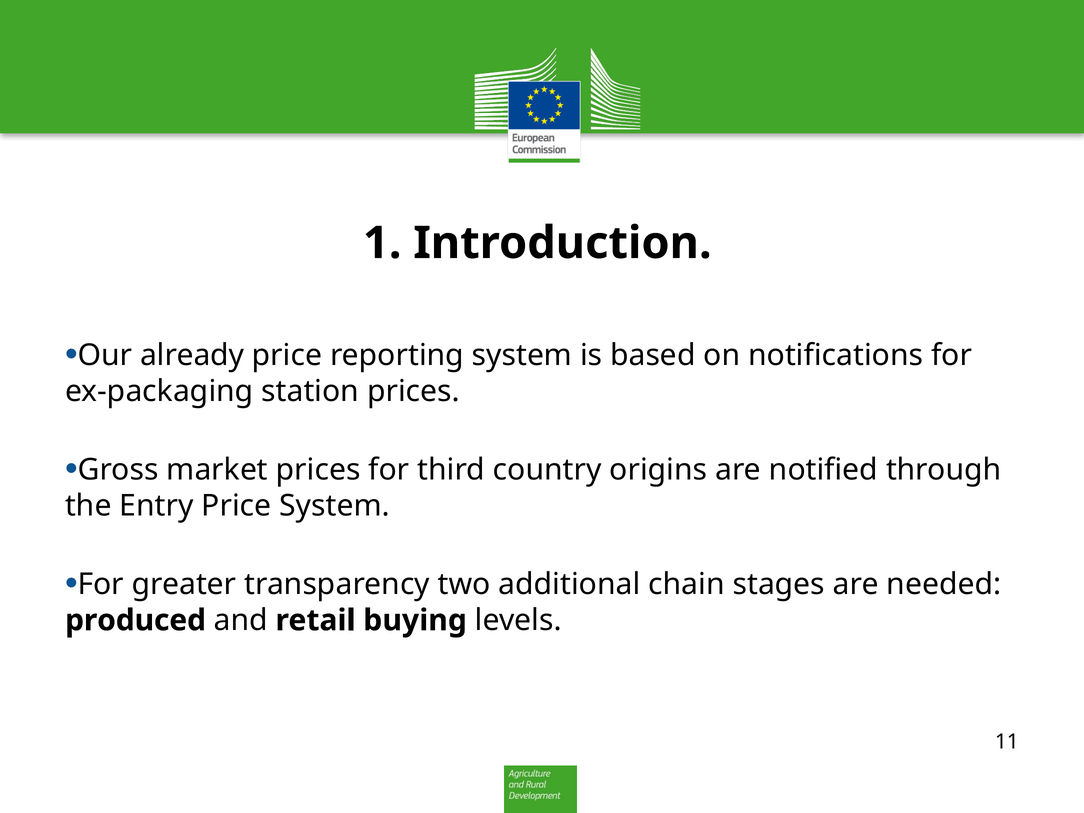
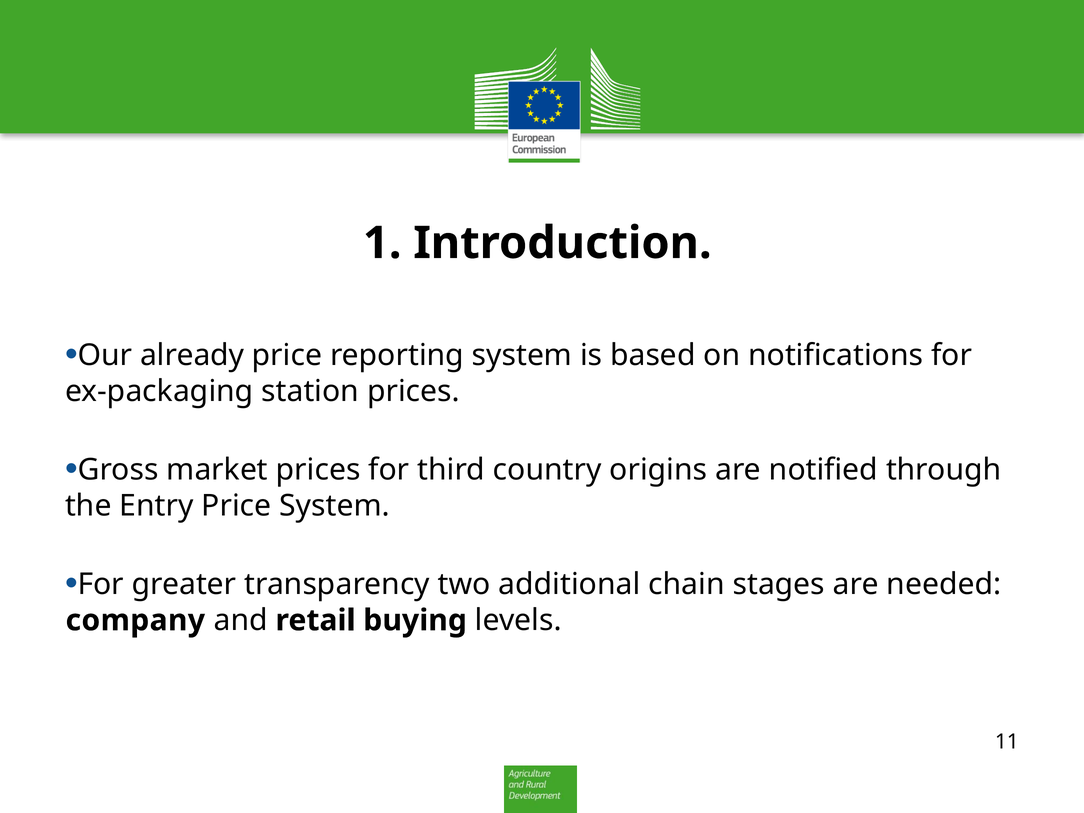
produced: produced -> company (135, 620)
